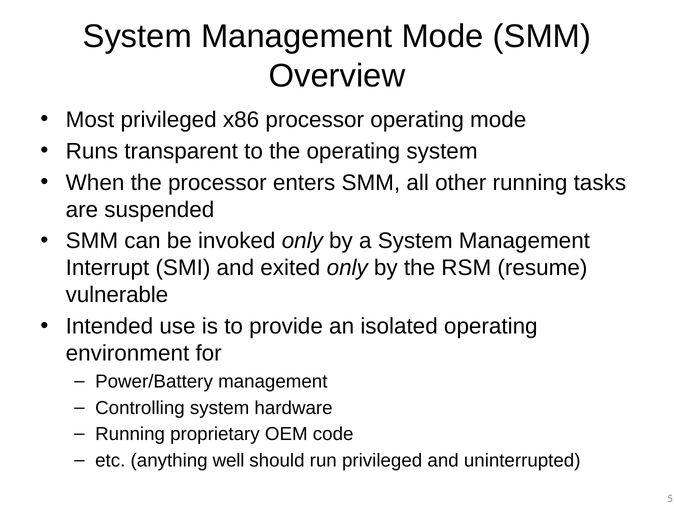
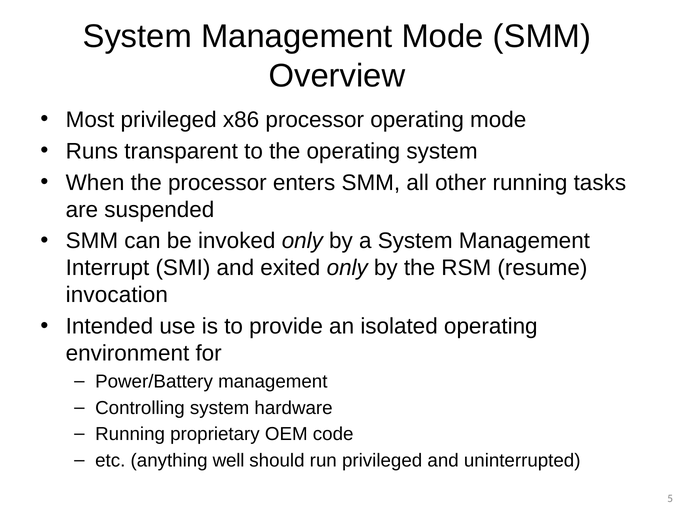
vulnerable: vulnerable -> invocation (117, 295)
